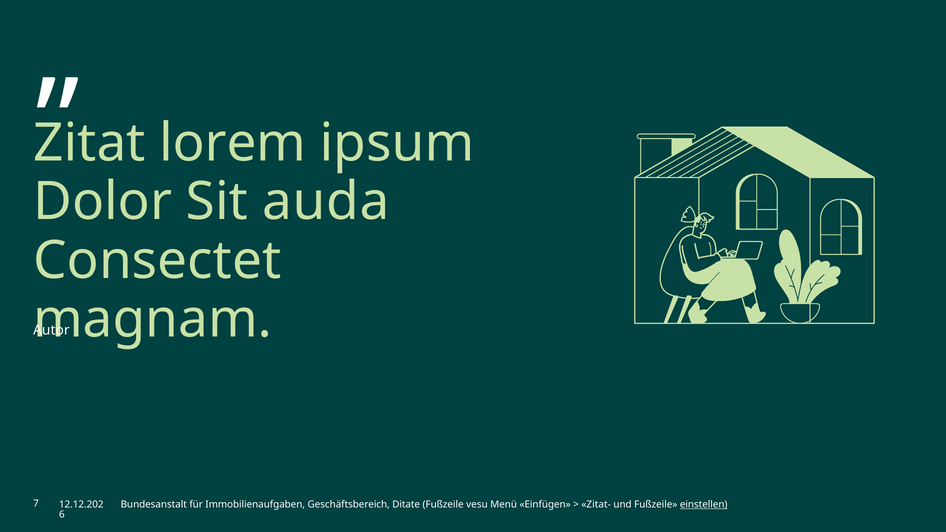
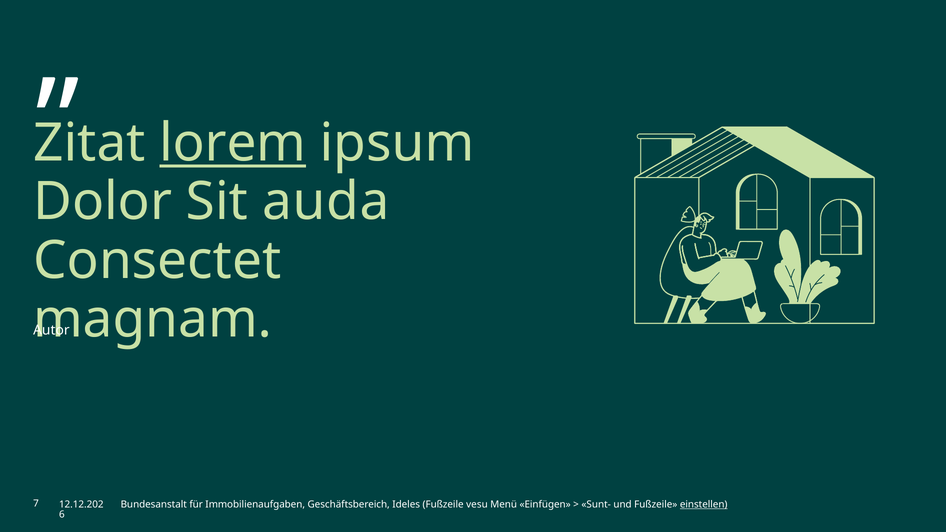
lorem underline: none -> present (233, 143)
Ditate: Ditate -> Ideles (406, 505)
Zitat-: Zitat- -> Sunt- (596, 505)
